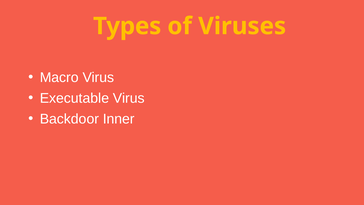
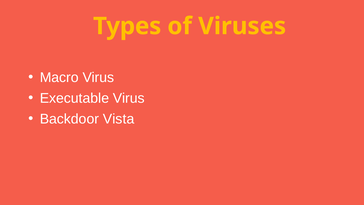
Inner: Inner -> Vista (119, 119)
